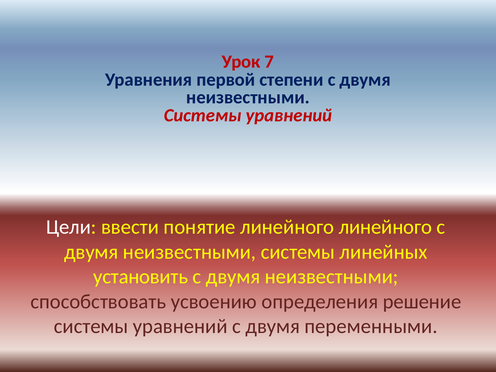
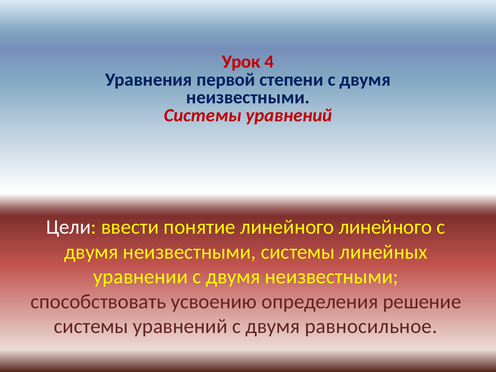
7: 7 -> 4 (269, 62)
установить: установить -> уравнении (141, 277)
переменными: переменными -> равносильное (371, 326)
